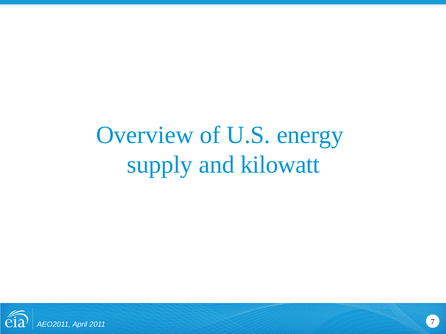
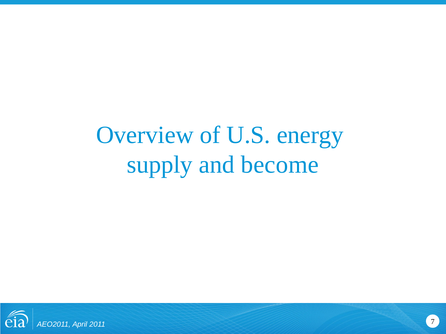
kilowatt: kilowatt -> become (280, 165)
